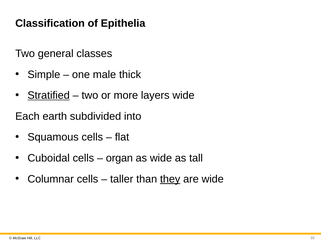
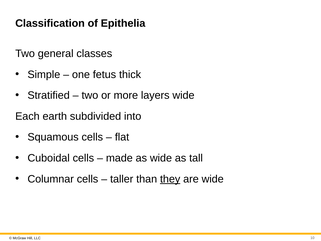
male: male -> fetus (104, 74)
Stratified underline: present -> none (49, 95)
organ: organ -> made (119, 158)
